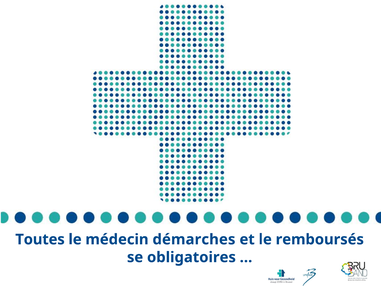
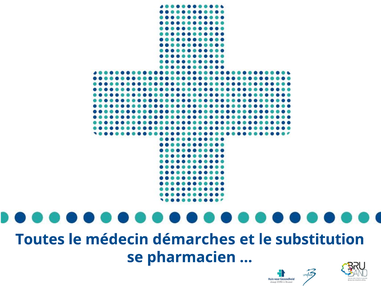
remboursés: remboursés -> substitution (320, 239)
obligatoires: obligatoires -> pharmacien (191, 257)
